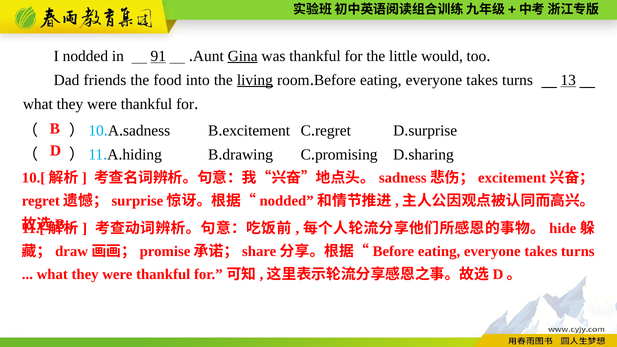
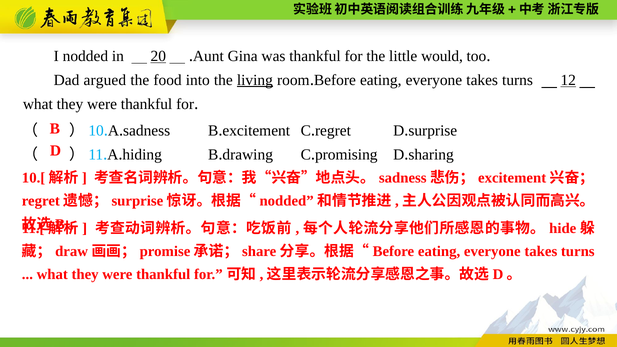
91: 91 -> 20 (158, 56)
Gina underline: present -> none (243, 56)
friends: friends -> argued (105, 80)
13: 13 -> 12 (568, 80)
